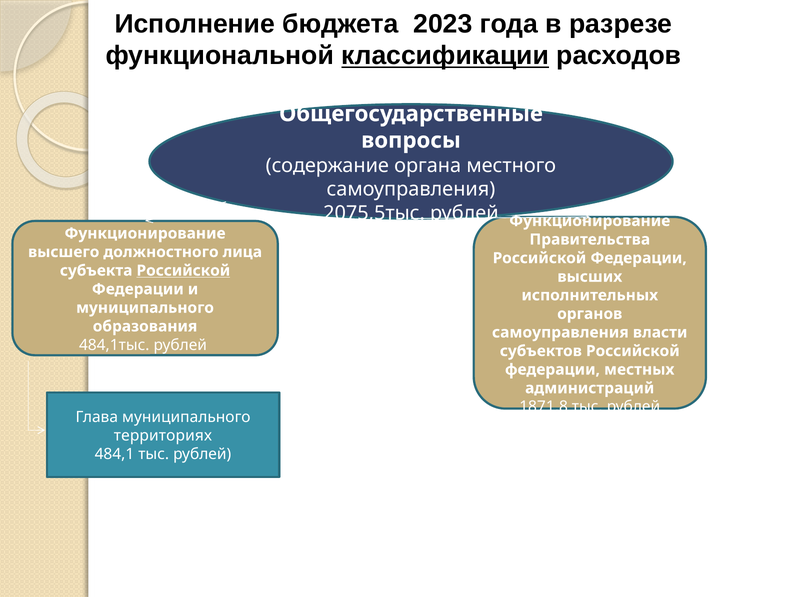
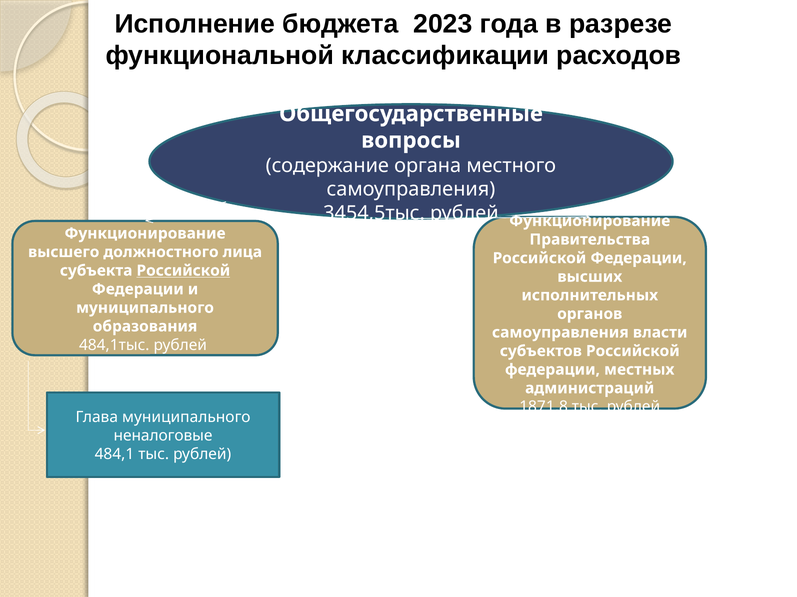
классификации underline: present -> none (445, 56)
2075,5тыс: 2075,5тыс -> 3454,5тыс (374, 213)
территориях: территориях -> неналоговые (163, 436)
